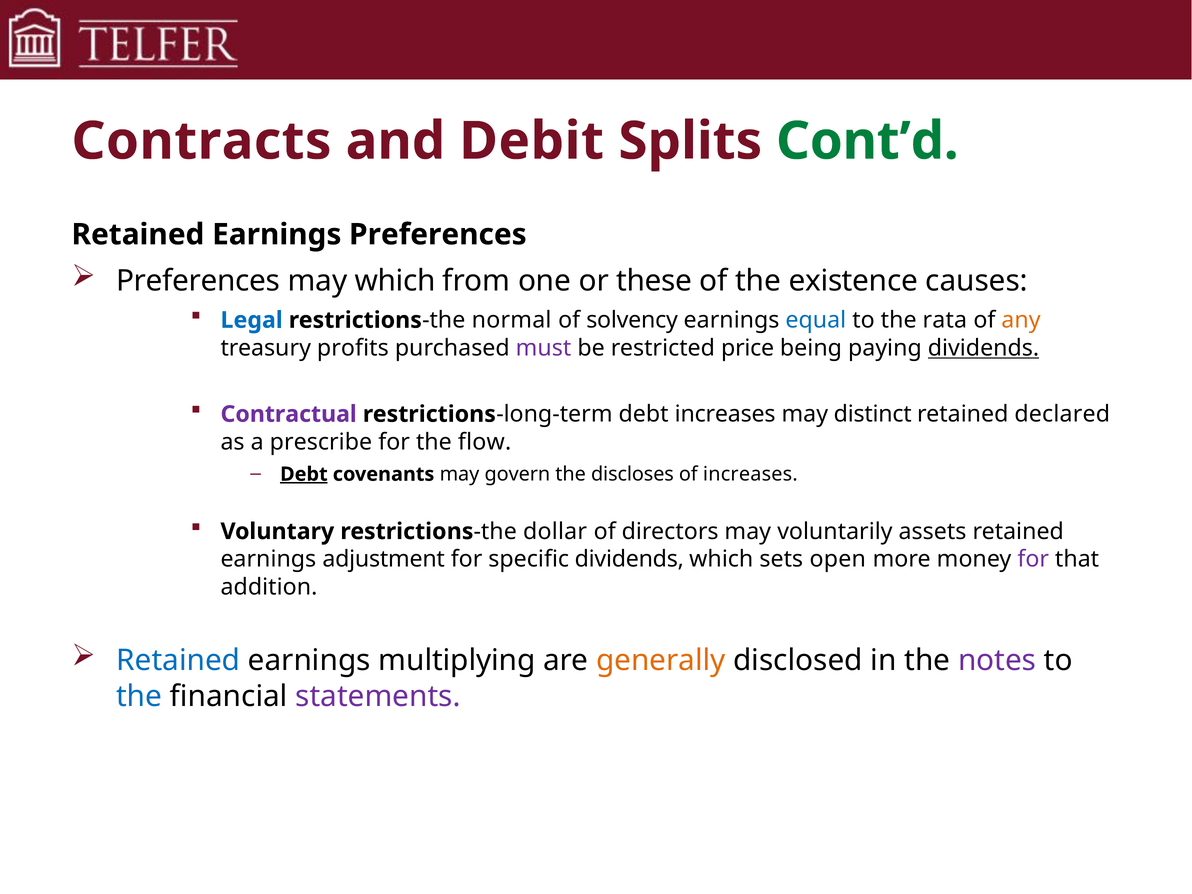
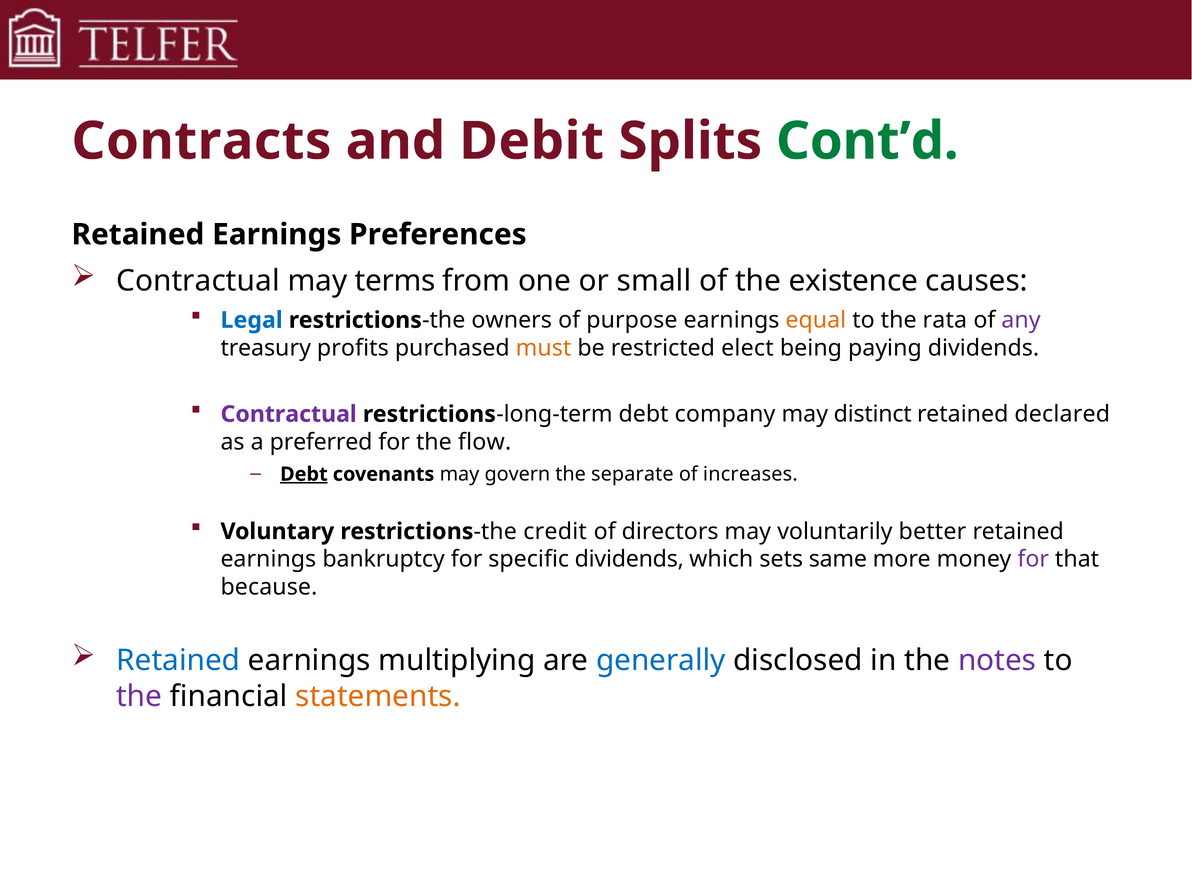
Preferences: Preferences -> Contractual (198, 281)
may which: which -> terms (395, 281)
these: these -> small (654, 281)
normal: normal -> owners (512, 320)
solvency: solvency -> purpose (632, 320)
equal colour: blue -> orange (816, 320)
any colour: orange -> purple (1021, 320)
must colour: purple -> orange (544, 348)
price: price -> elect (747, 348)
dividends underline: present -> none (983, 348)
debt increases: increases -> company (725, 414)
prescribe: prescribe -> preferred (321, 442)
discloses: discloses -> separate (632, 474)
dollar: dollar -> credit (555, 531)
assets: assets -> better (932, 531)
adjustment: adjustment -> bankruptcy (384, 559)
open: open -> same (838, 559)
addition: addition -> because (269, 587)
generally colour: orange -> blue (661, 660)
the colour: blue -> purple (139, 696)
statements colour: purple -> orange (378, 696)
